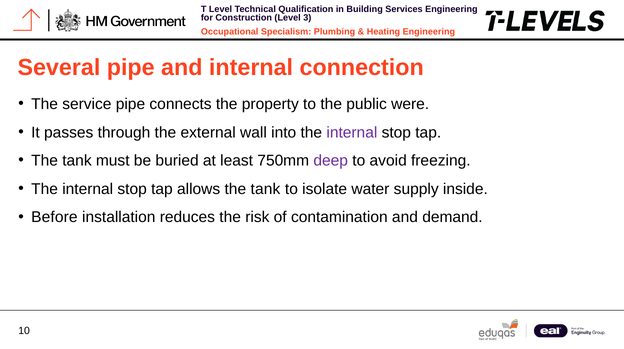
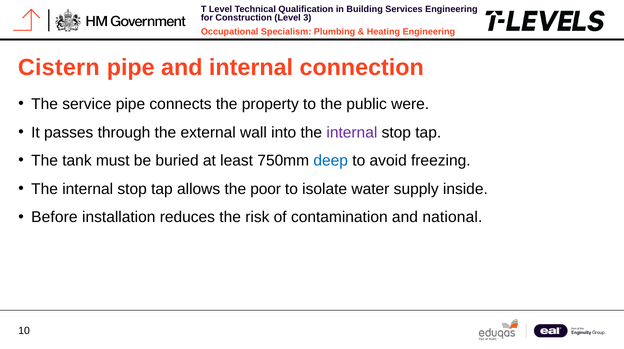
Several: Several -> Cistern (59, 68)
deep colour: purple -> blue (331, 161)
allows the tank: tank -> poor (266, 189)
demand: demand -> national (452, 217)
